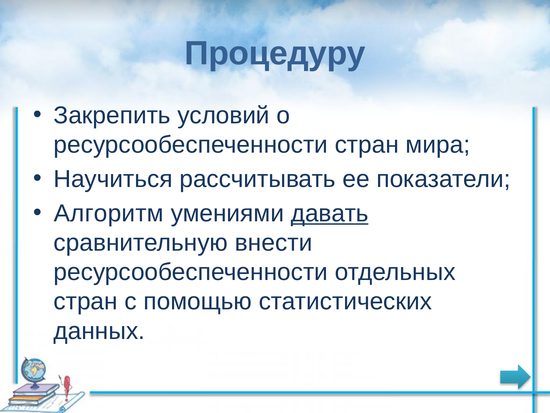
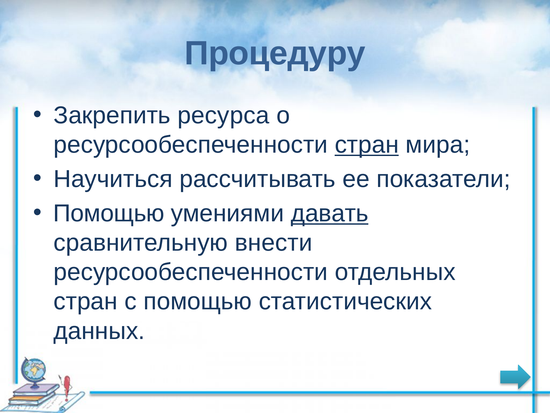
условий: условий -> ресурса (223, 115)
стран underline: none -> present (367, 145)
Алгоритм: Алгоритм -> Помощью (109, 213)
